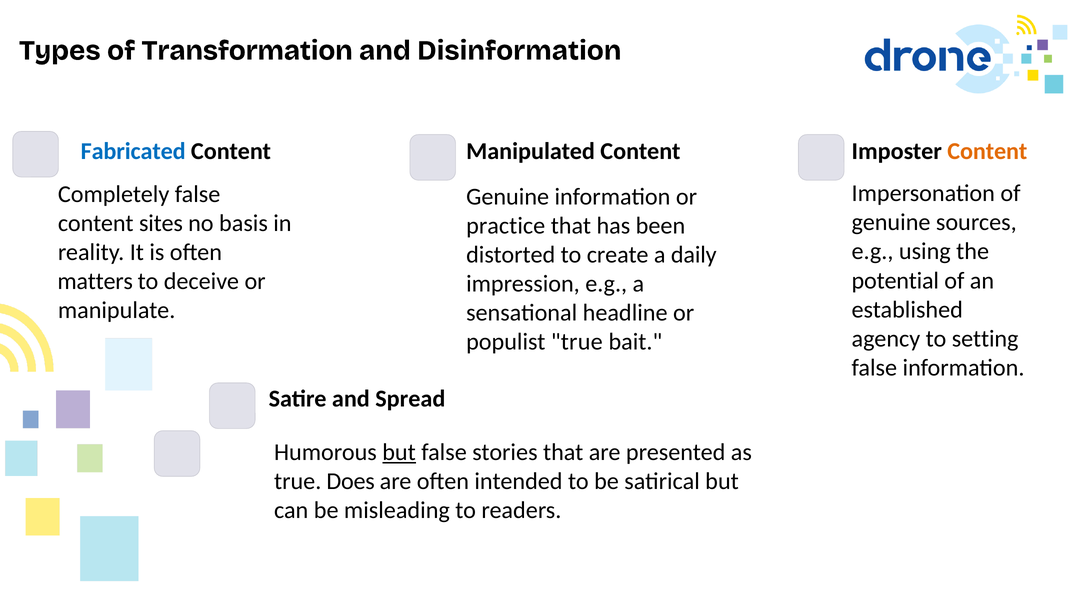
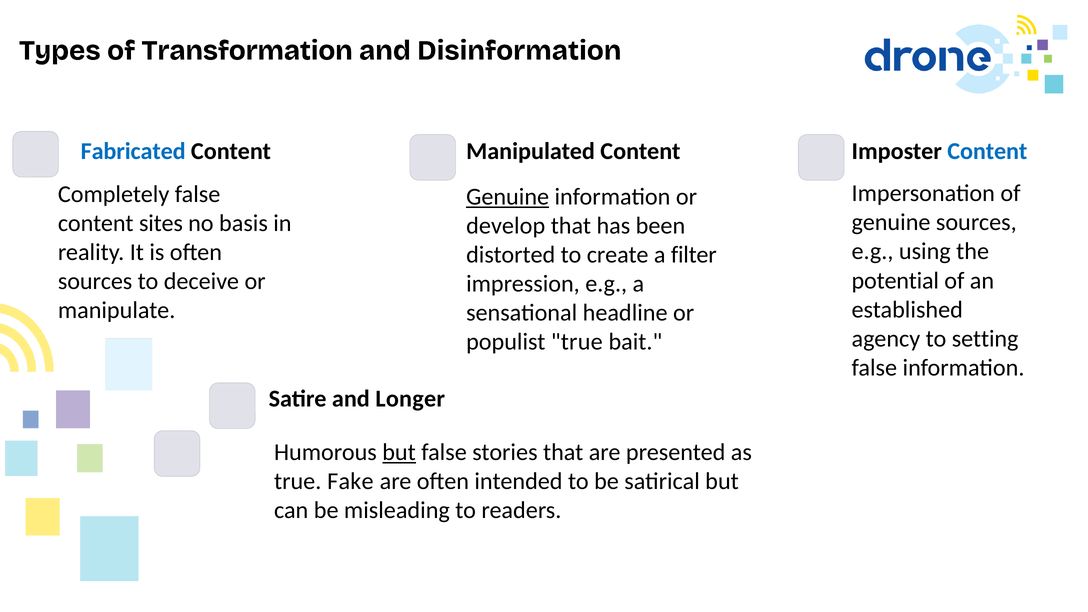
Content colour: orange -> blue (987, 151)
Genuine underline: none -> present (508, 197)
practice: practice -> develop (506, 226)
daily: daily -> filter (694, 255)
matters: matters -> sources (95, 281)
Spread: Spread -> Longer (410, 399)
Does: Does -> Fake (350, 481)
